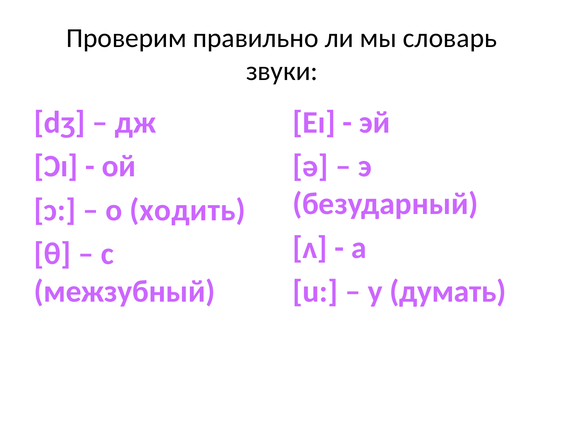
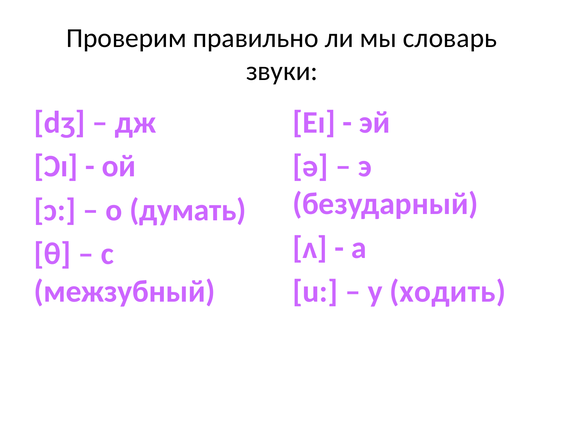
ходить: ходить -> думать (188, 210)
думать: думать -> ходить (448, 292)
